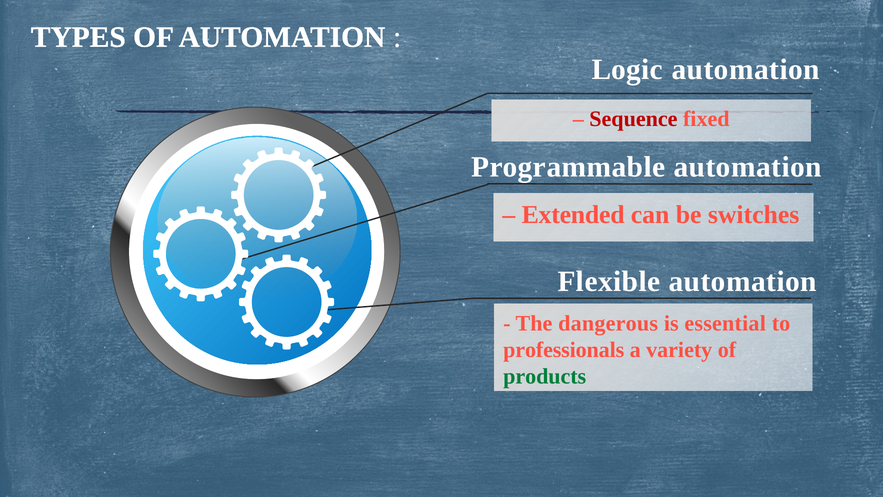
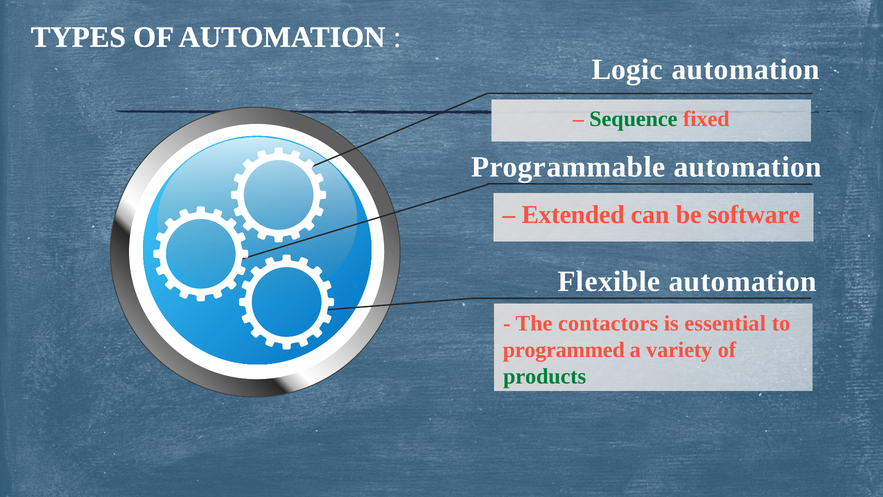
Sequence colour: red -> green (633, 119)
switches: switches -> software (754, 215)
dangerous: dangerous -> contactors (608, 323)
professionals: professionals -> programmed (564, 350)
